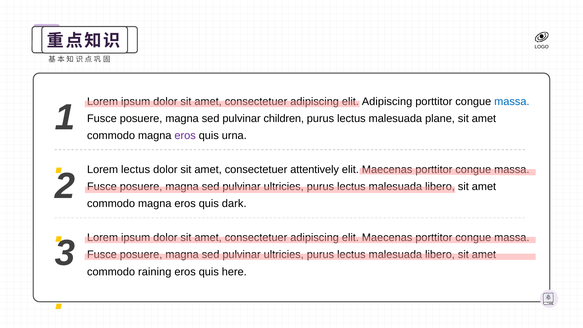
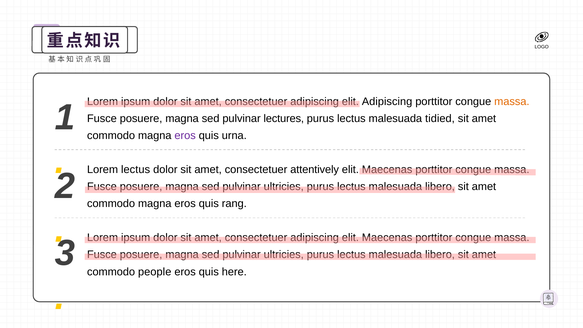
massa colour: blue -> orange (512, 101)
children: children -> lectures (284, 119)
plane: plane -> tidied (440, 119)
dark: dark -> rang (234, 204)
raining: raining -> people (155, 272)
